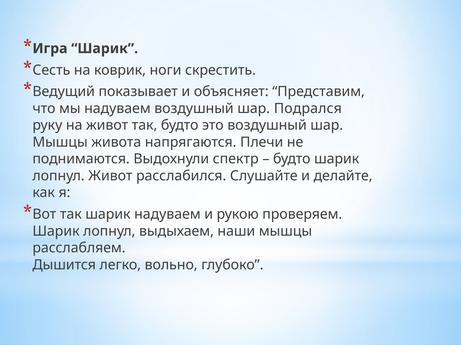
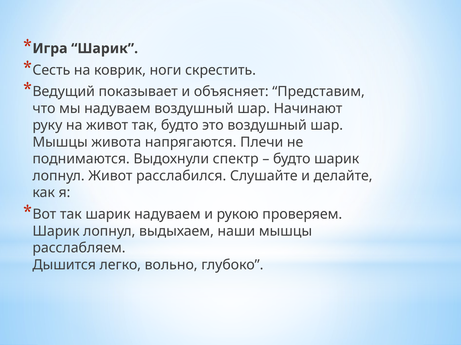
Подрался: Подрался -> Начинают (308, 109)
